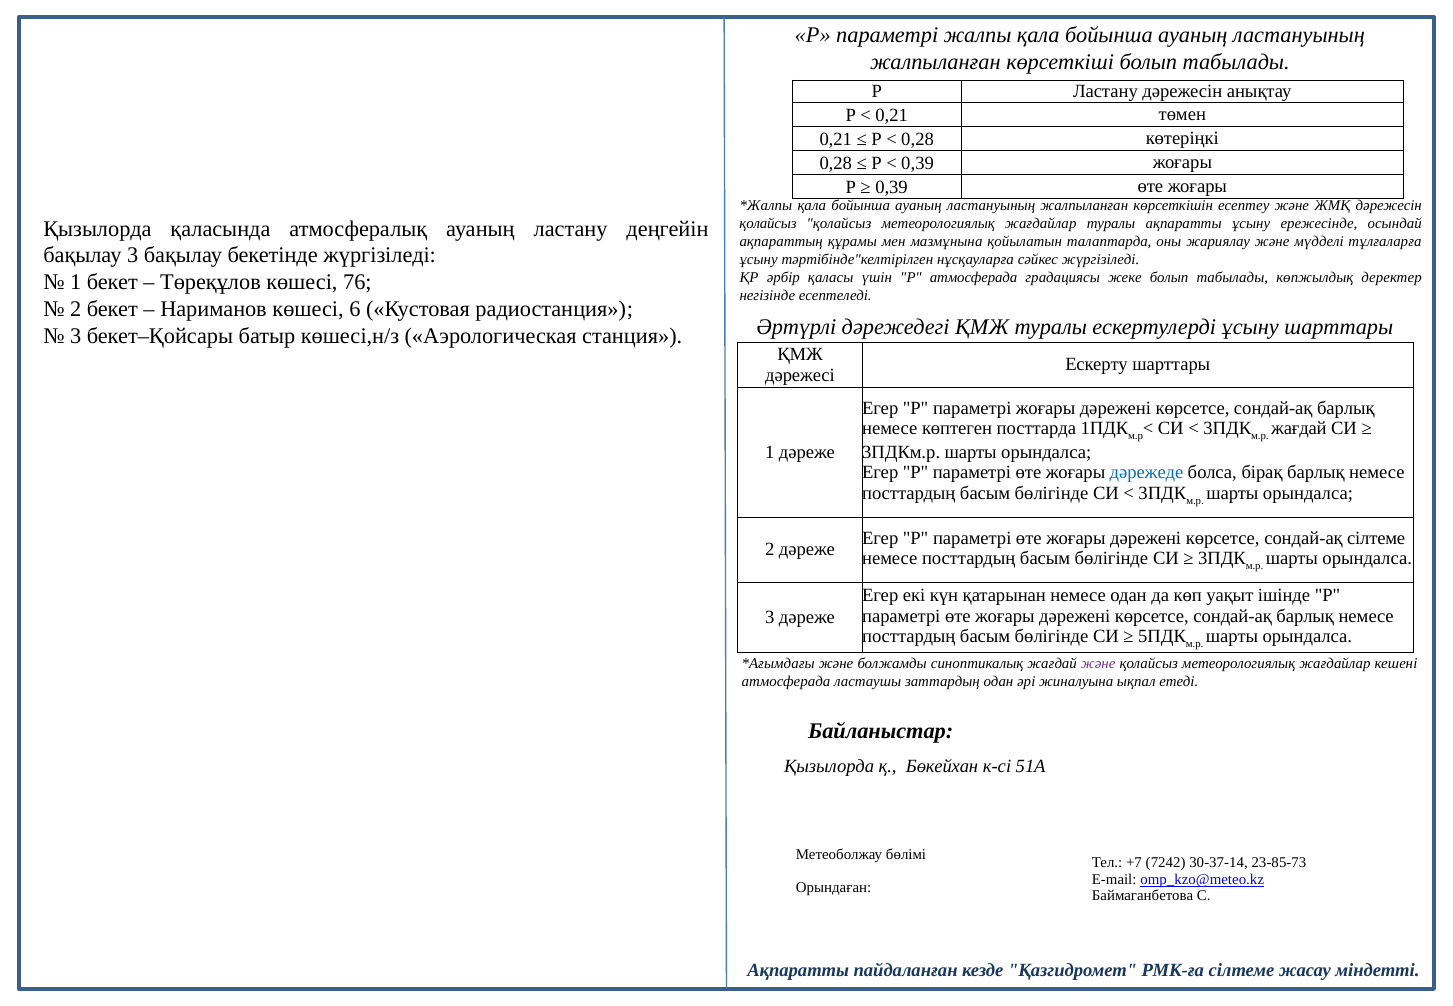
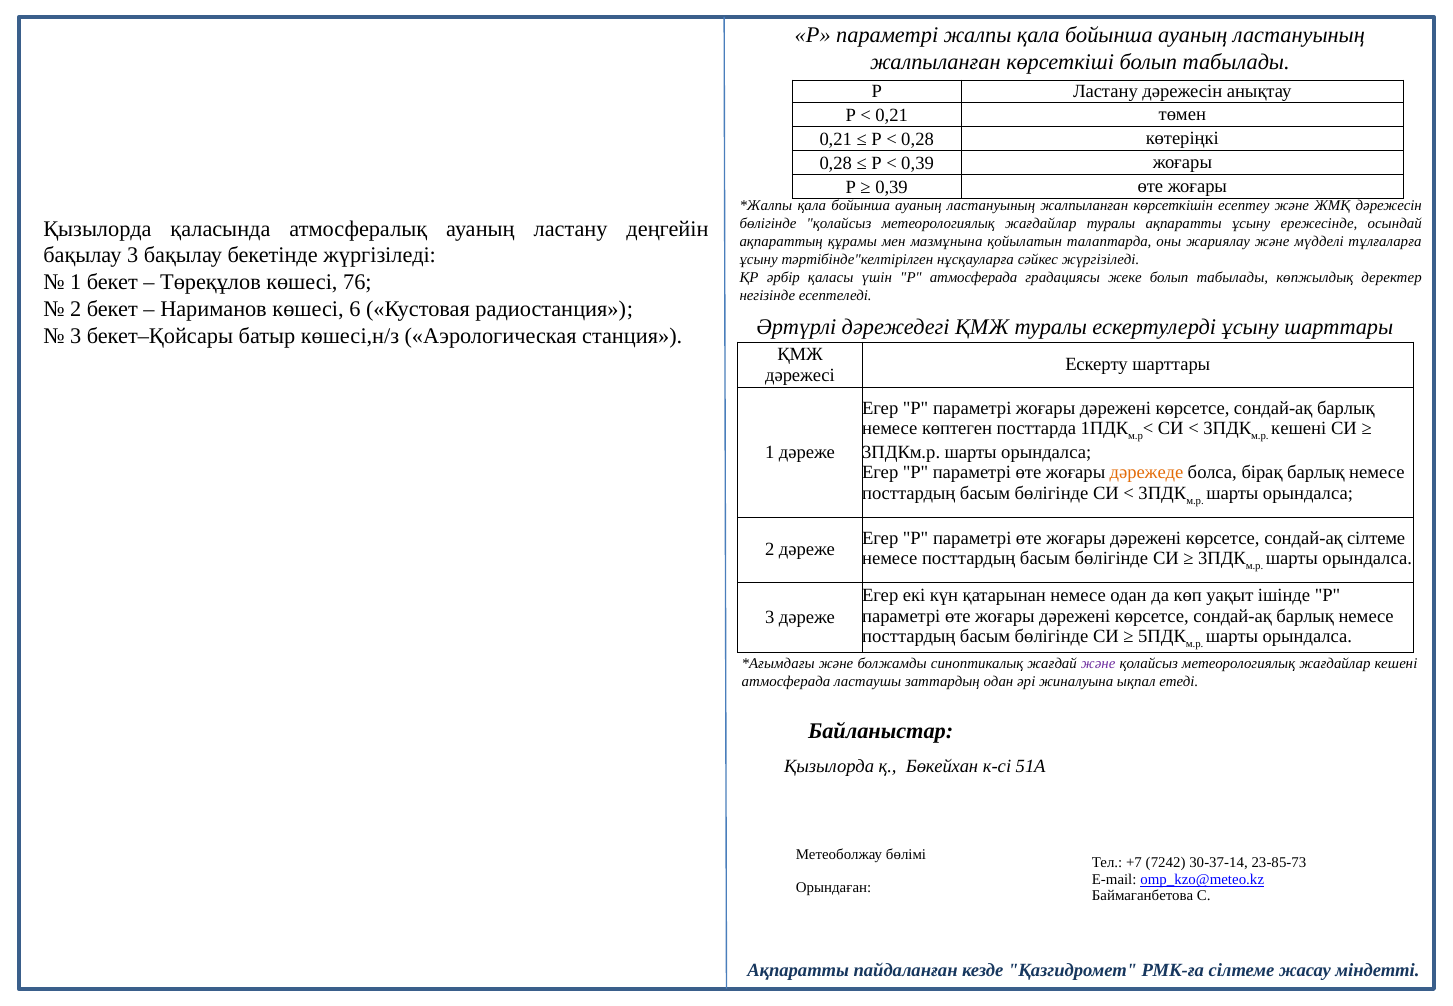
қолайсыз: қолайсыз -> бөлігінде (768, 224)
жағдай: жағдай -> кешені (1299, 429)
дәрежеде colour: blue -> orange (1147, 473)
